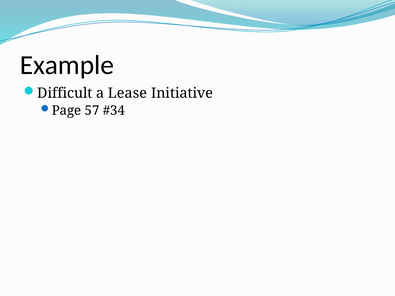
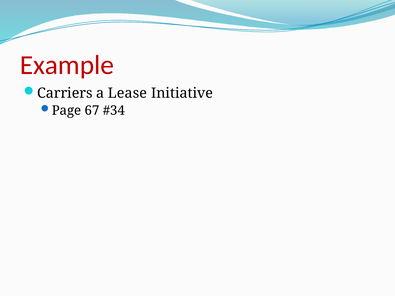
Example colour: black -> red (67, 65)
Difficult: Difficult -> Carriers (65, 93)
57: 57 -> 67 (92, 111)
